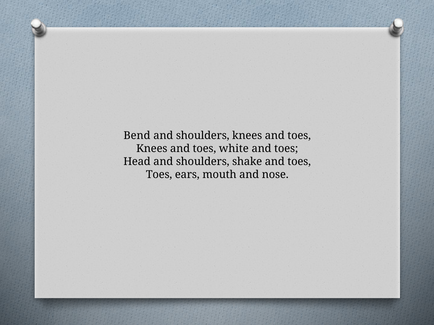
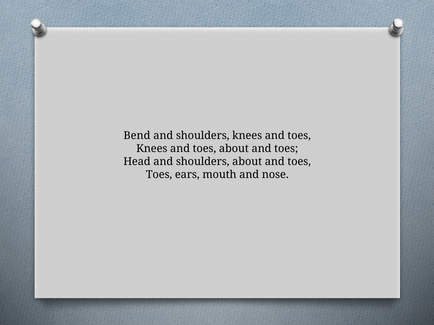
toes white: white -> about (234, 149)
shoulders shake: shake -> about (247, 162)
